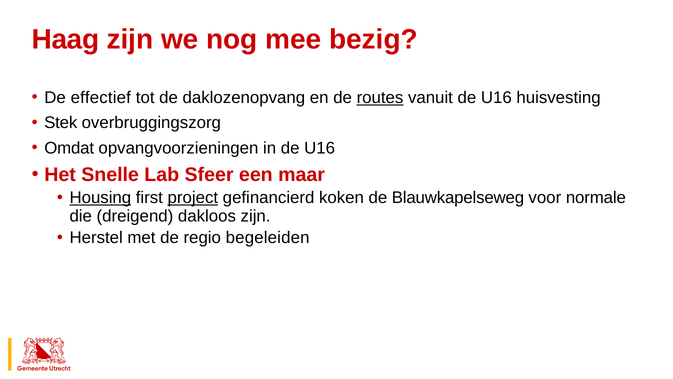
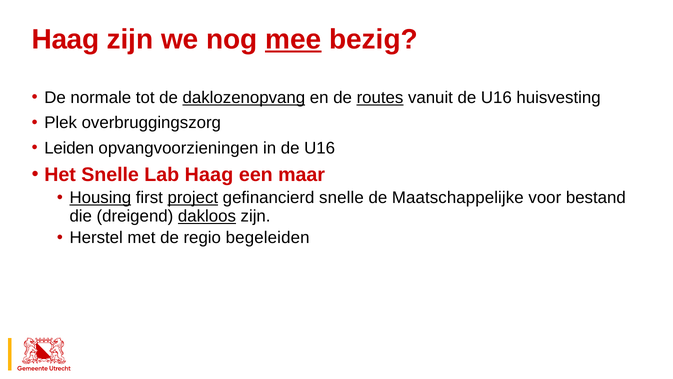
mee underline: none -> present (293, 39)
effectief: effectief -> normale (101, 97)
daklozenopvang underline: none -> present (244, 97)
Stek: Stek -> Plek (61, 123)
Omdat: Omdat -> Leiden (69, 148)
Lab Sfeer: Sfeer -> Haag (209, 174)
gefinancierd koken: koken -> snelle (341, 198)
Blauwkapelseweg: Blauwkapelseweg -> Maatschappelijke (458, 198)
normale: normale -> bestand (596, 198)
dakloos underline: none -> present (207, 216)
